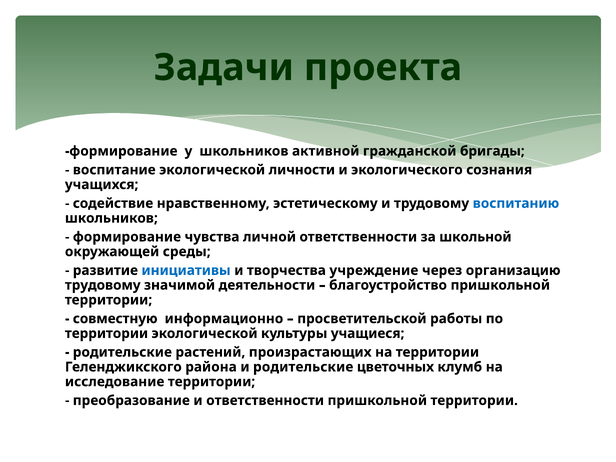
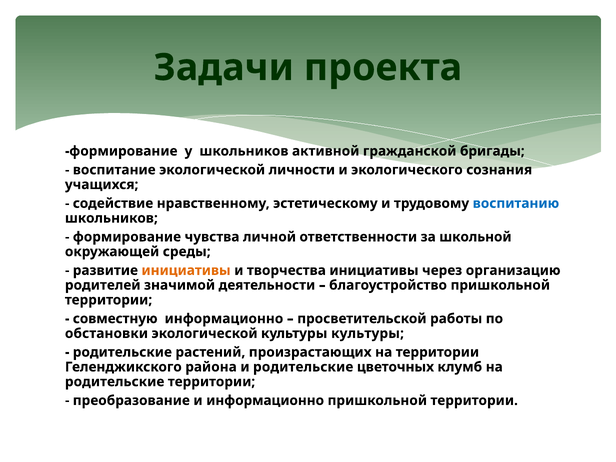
инициативы colour: blue -> orange (186, 270)
творчества учреждение: учреждение -> инициативы (374, 270)
трудовому: трудовому -> родителей (103, 285)
территории: территории -> обстановки (106, 333)
культуры учащиеся: учащиеся -> культуры (368, 333)
исследование: исследование -> родительские (115, 382)
и ответственности: ответственности -> информационно (265, 400)
